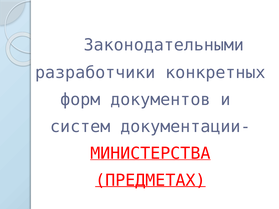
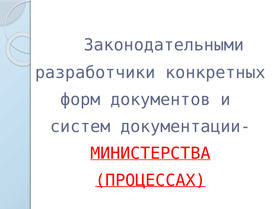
ПРЕДМЕТАХ: ПРЕДМЕТАХ -> ПРОЦЕССАХ (150, 181)
